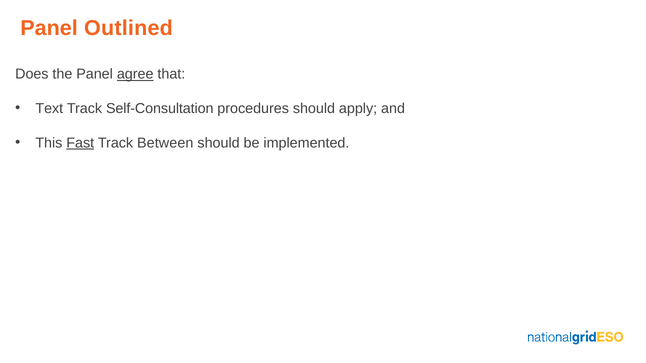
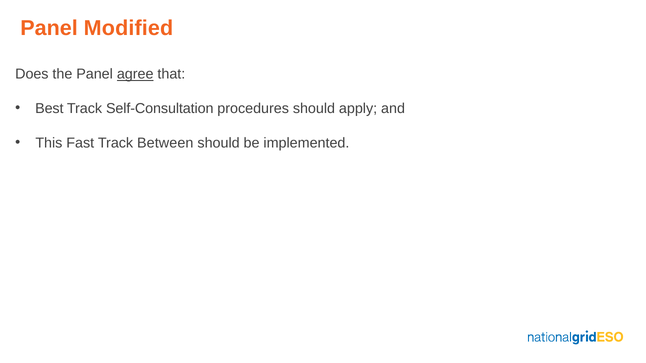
Outlined: Outlined -> Modified (128, 28)
Text: Text -> Best (49, 109)
Fast underline: present -> none (80, 143)
